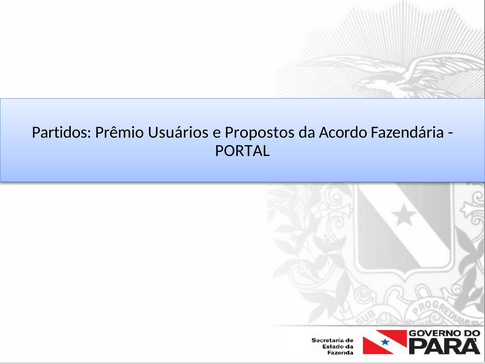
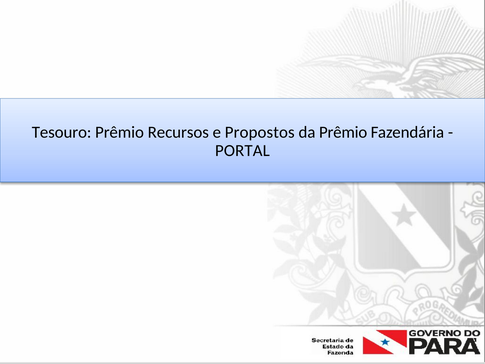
Partidos: Partidos -> Tesouro (62, 132)
Usuários: Usuários -> Recursos (178, 132)
da Acordo: Acordo -> Prêmio (343, 132)
